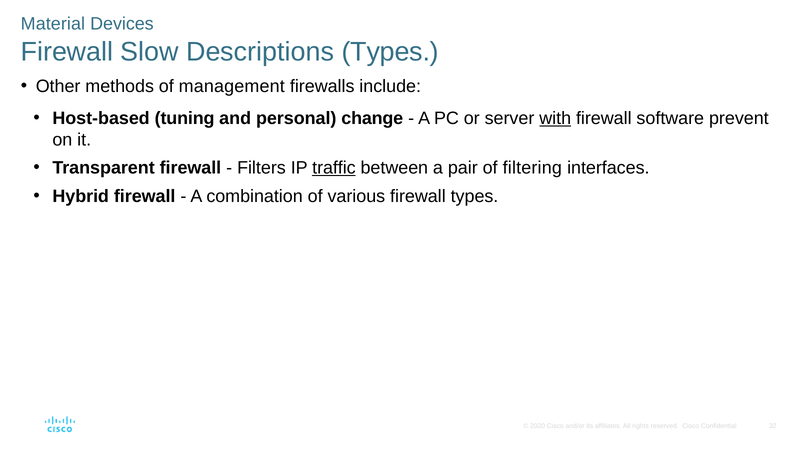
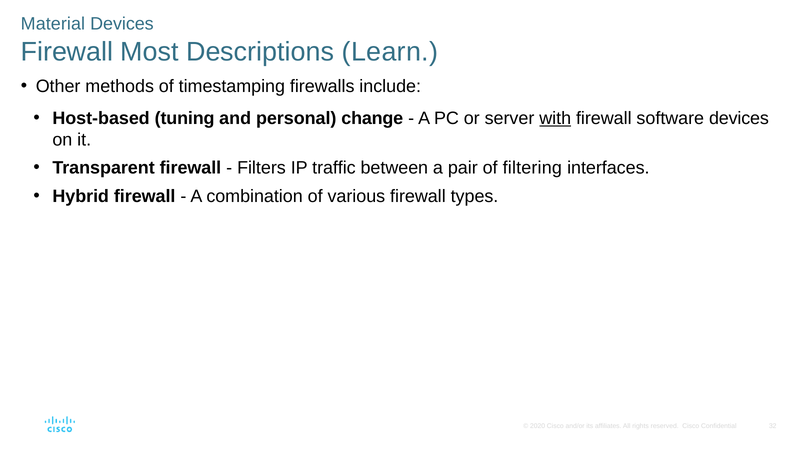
Slow: Slow -> Most (149, 52)
Descriptions Types: Types -> Learn (390, 52)
management: management -> timestamping (232, 87)
software prevent: prevent -> devices (739, 118)
traffic underline: present -> none (334, 168)
